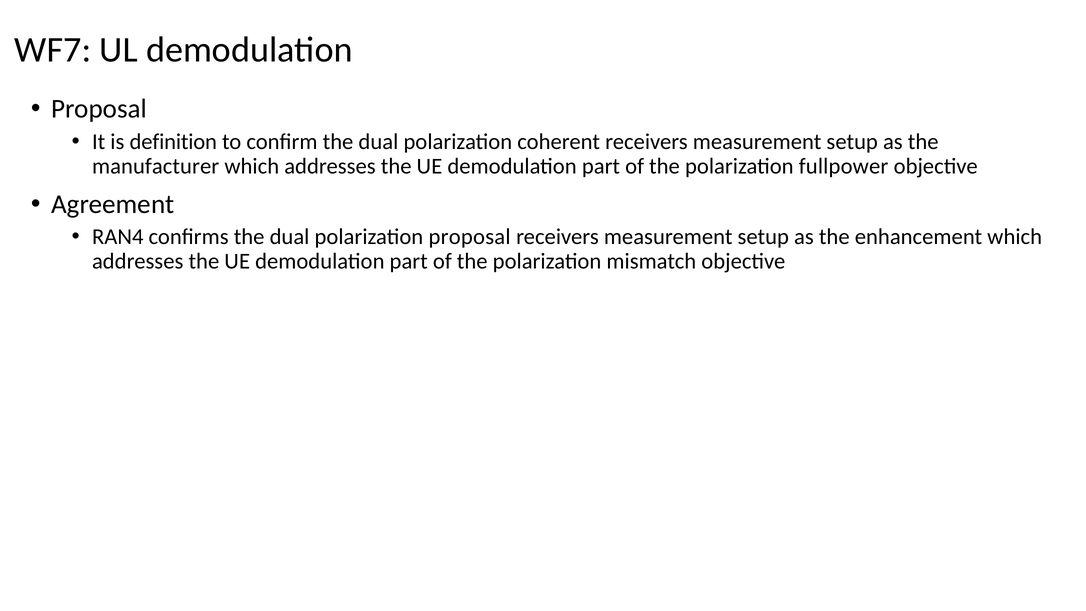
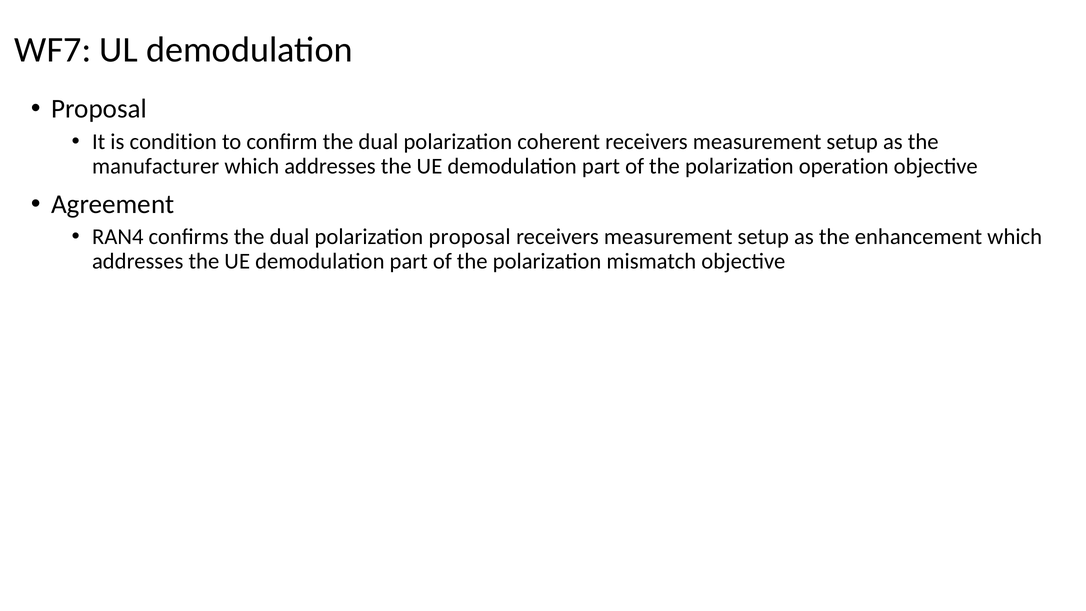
definition: definition -> condition (173, 142)
fullpower: fullpower -> operation (844, 166)
